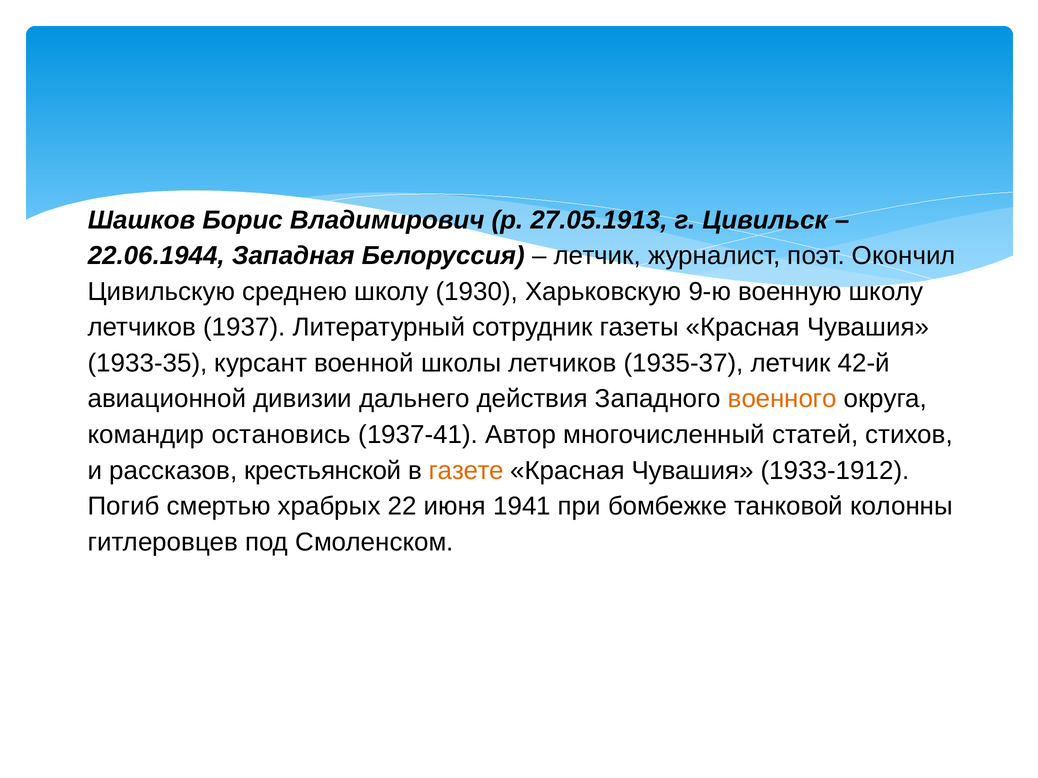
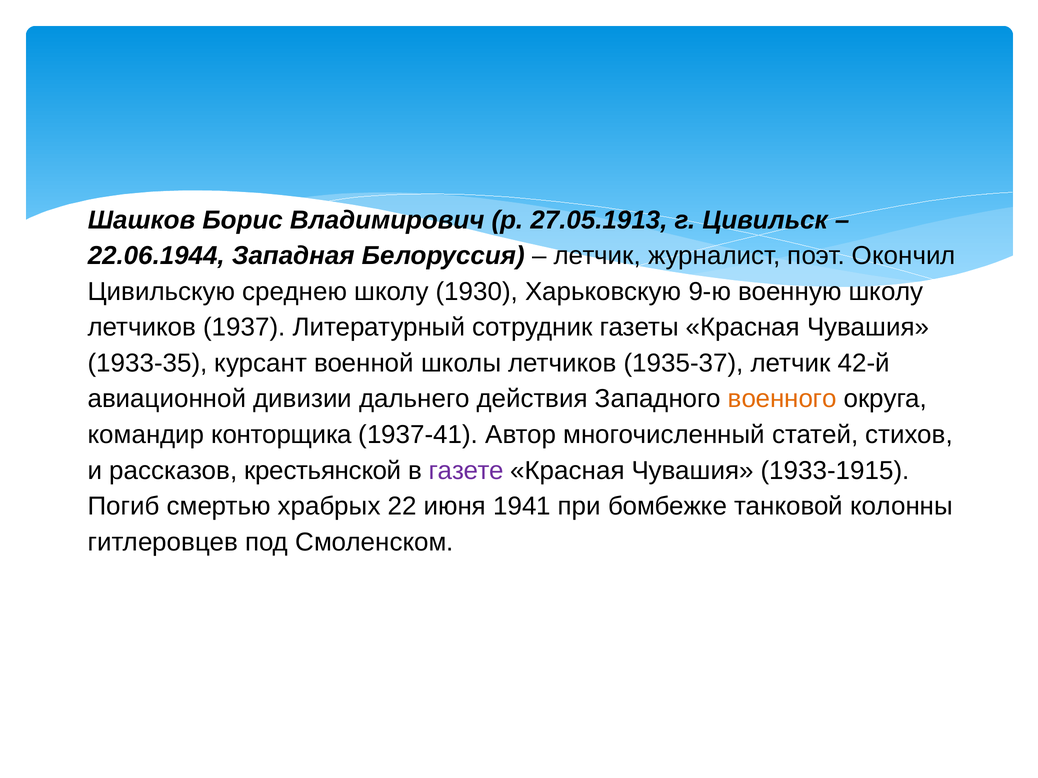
остановись: остановись -> конторщика (282, 435)
газете colour: orange -> purple (466, 471)
1933-1912: 1933-1912 -> 1933-1915 (835, 471)
